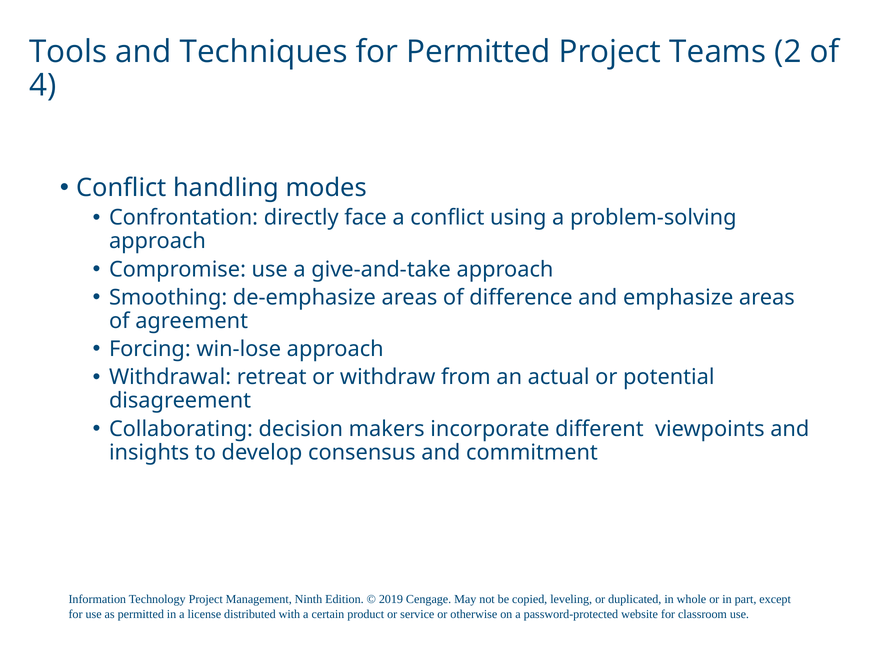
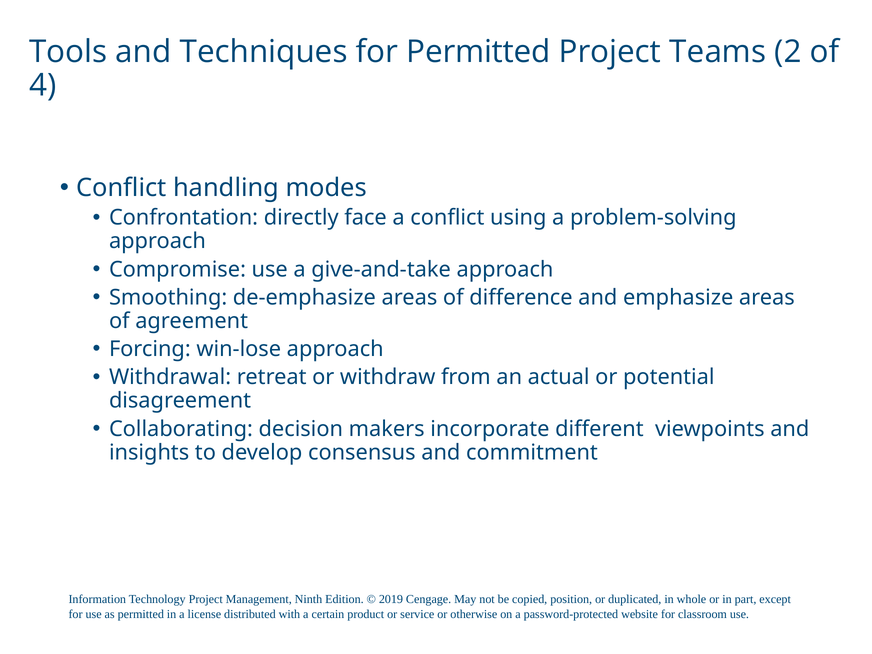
leveling: leveling -> position (571, 600)
